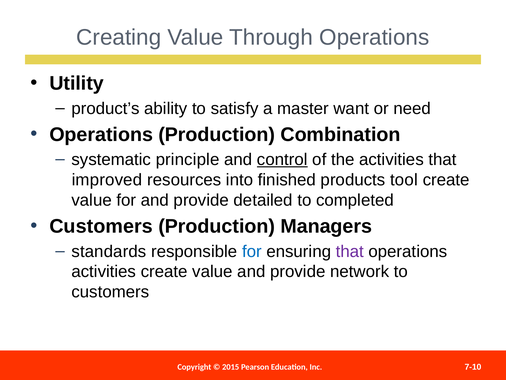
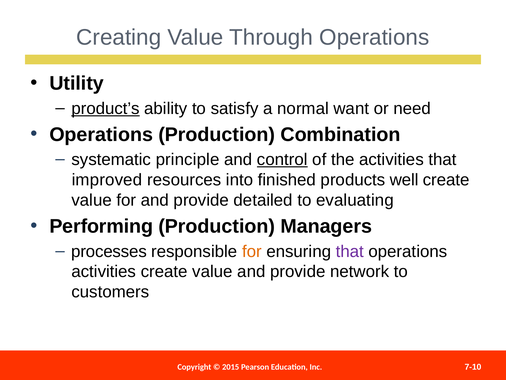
product’s underline: none -> present (106, 108)
master: master -> normal (303, 108)
tool: tool -> well (404, 180)
completed: completed -> evaluating (355, 200)
Customers: Customers -> Performing (101, 226)
standards: standards -> processes (109, 251)
for colour: blue -> orange (252, 251)
